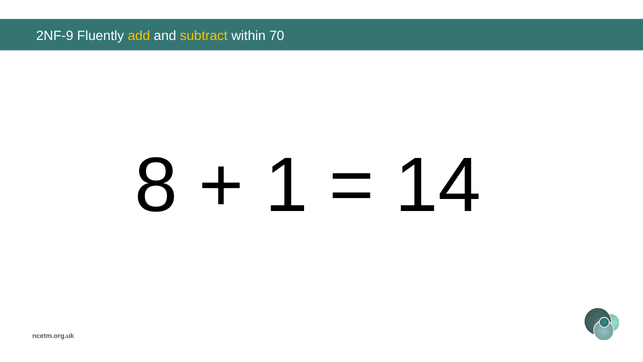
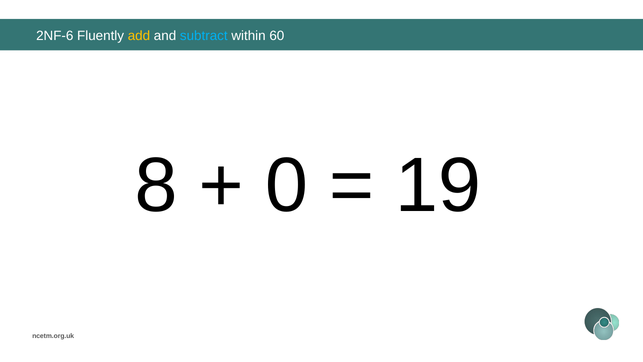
2NF-9: 2NF-9 -> 2NF-6 (55, 36)
subtract colour: yellow -> light blue (204, 36)
70: 70 -> 60 (277, 36)
1: 1 -> 0 (287, 186)
14: 14 -> 19 (438, 186)
